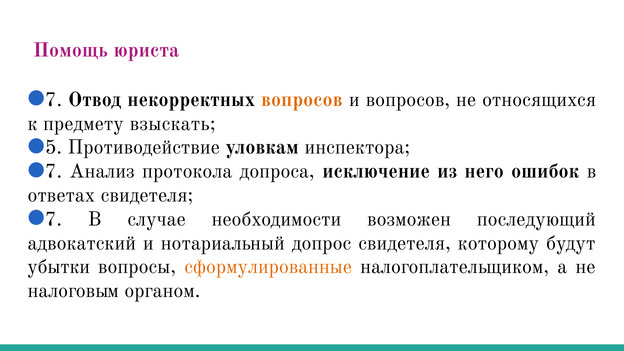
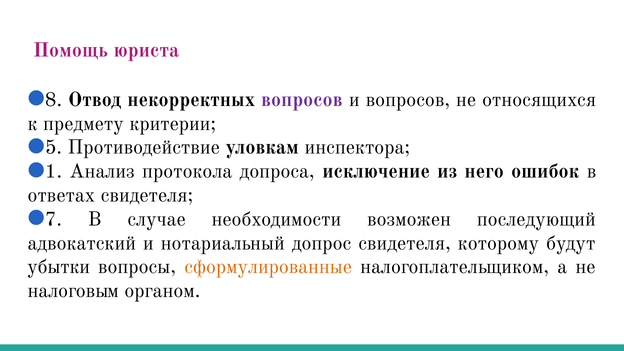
7: 7 -> 8 (54, 100)
вопросов colour: orange -> purple (302, 100)
взыскать: взыскать -> критерии (173, 123)
7: 7 -> 1 (54, 171)
